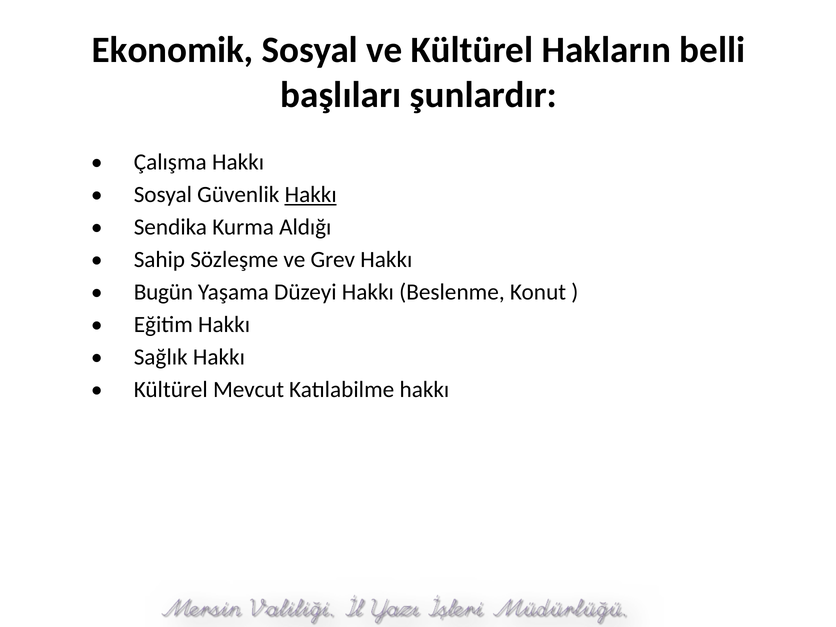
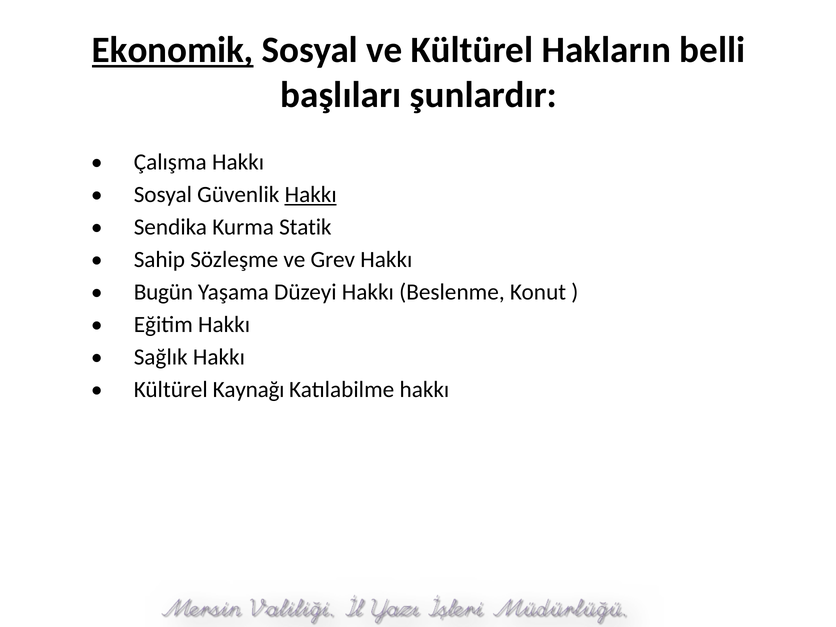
Ekonomik underline: none -> present (173, 50)
Aldığı: Aldığı -> Statik (305, 227)
Mevcut: Mevcut -> Kaynağı (249, 390)
